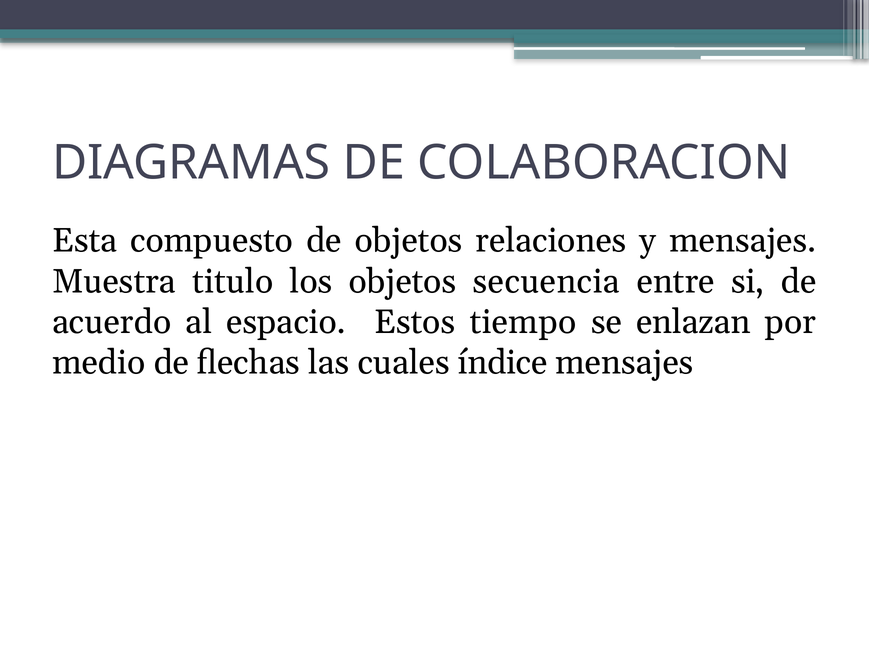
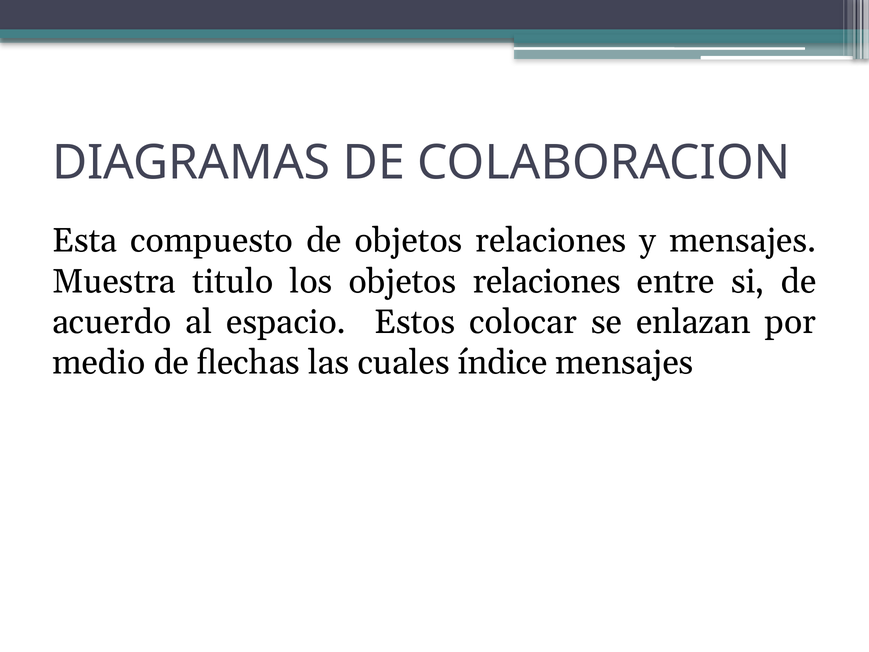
los objetos secuencia: secuencia -> relaciones (547, 281)
tiempo: tiempo -> colocar (523, 322)
